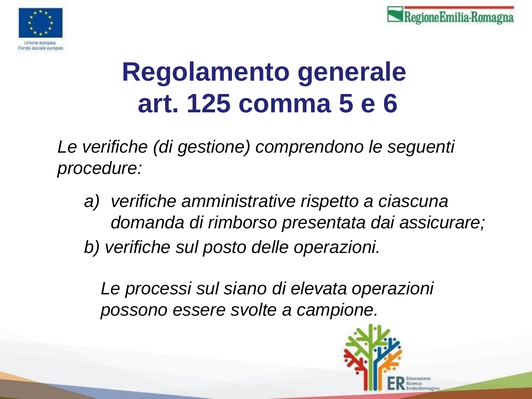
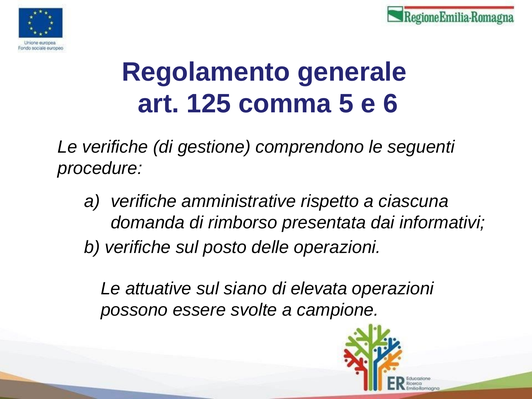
assicurare: assicurare -> informativi (442, 223)
processi: processi -> attuative (158, 289)
